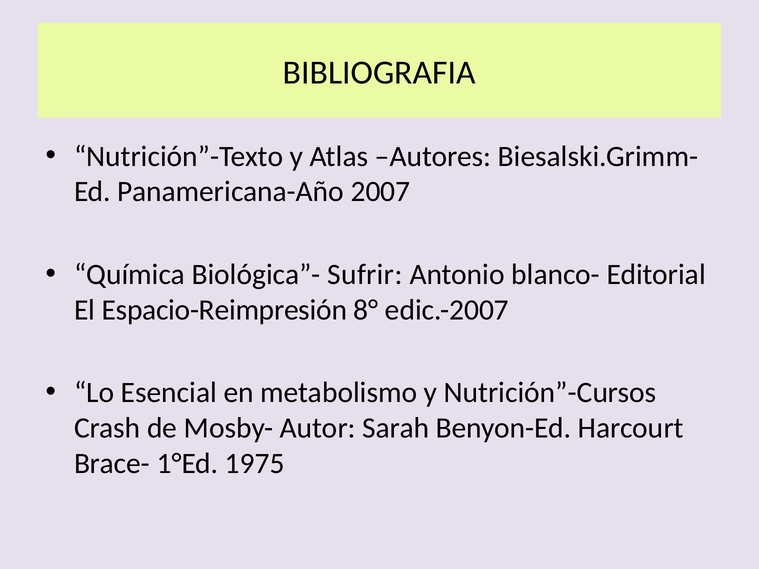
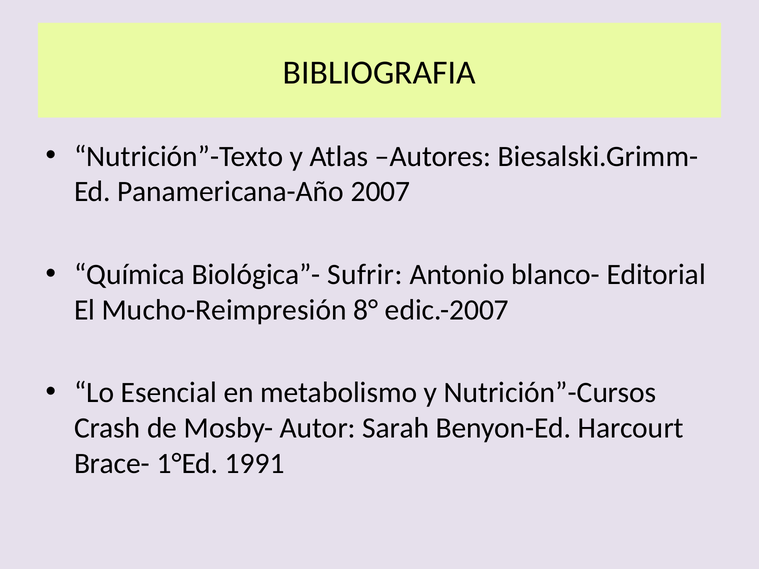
Espacio-Reimpresión: Espacio-Reimpresión -> Mucho-Reimpresión (224, 310)
1975: 1975 -> 1991 (255, 464)
